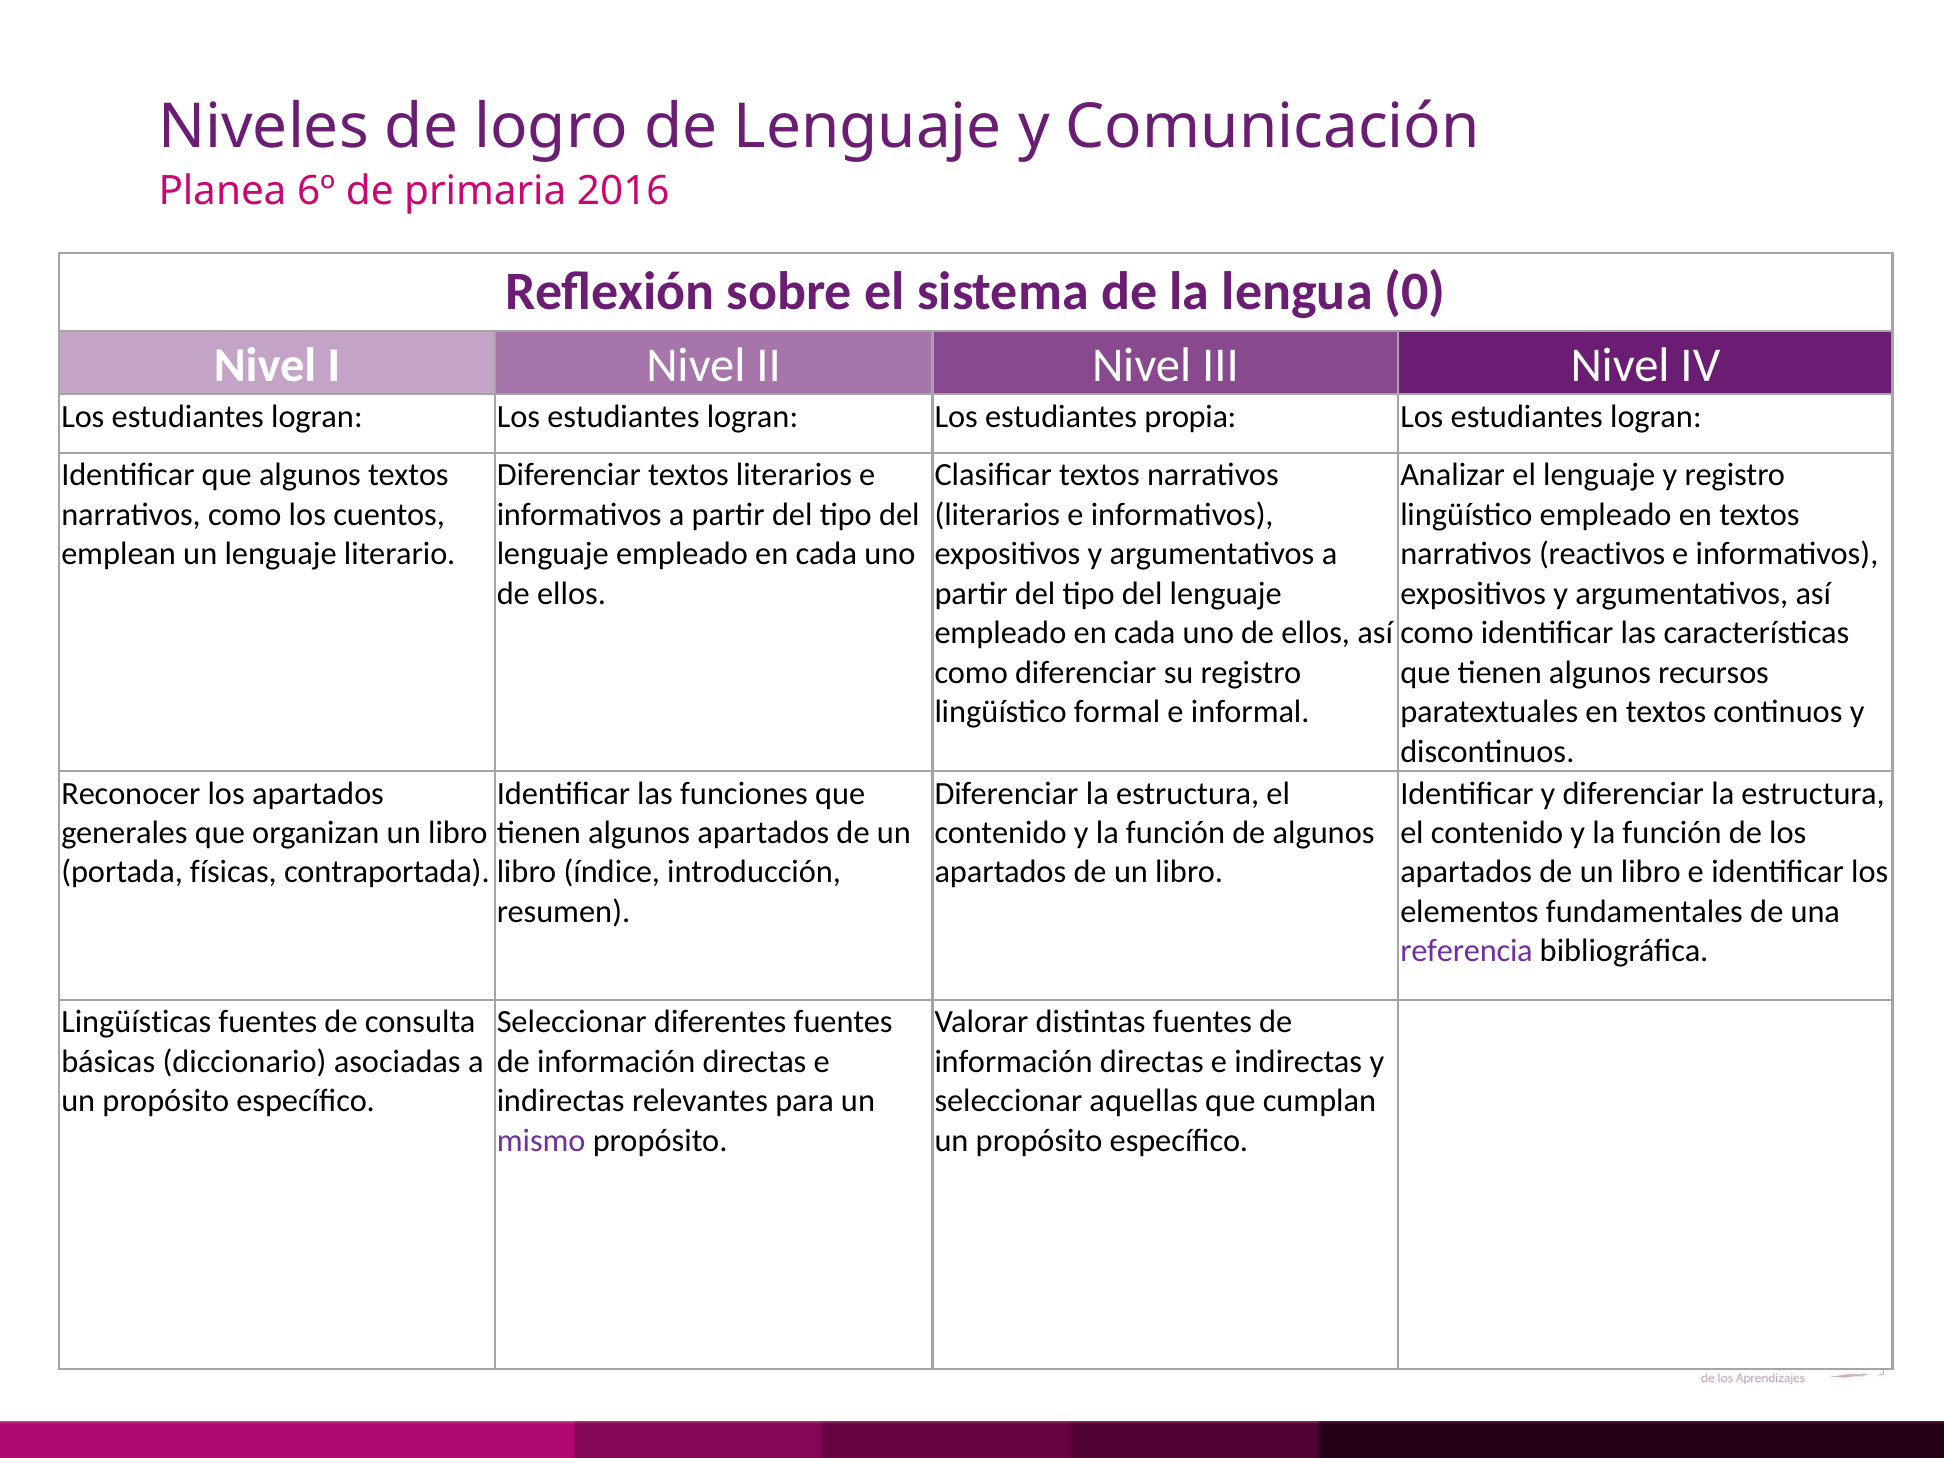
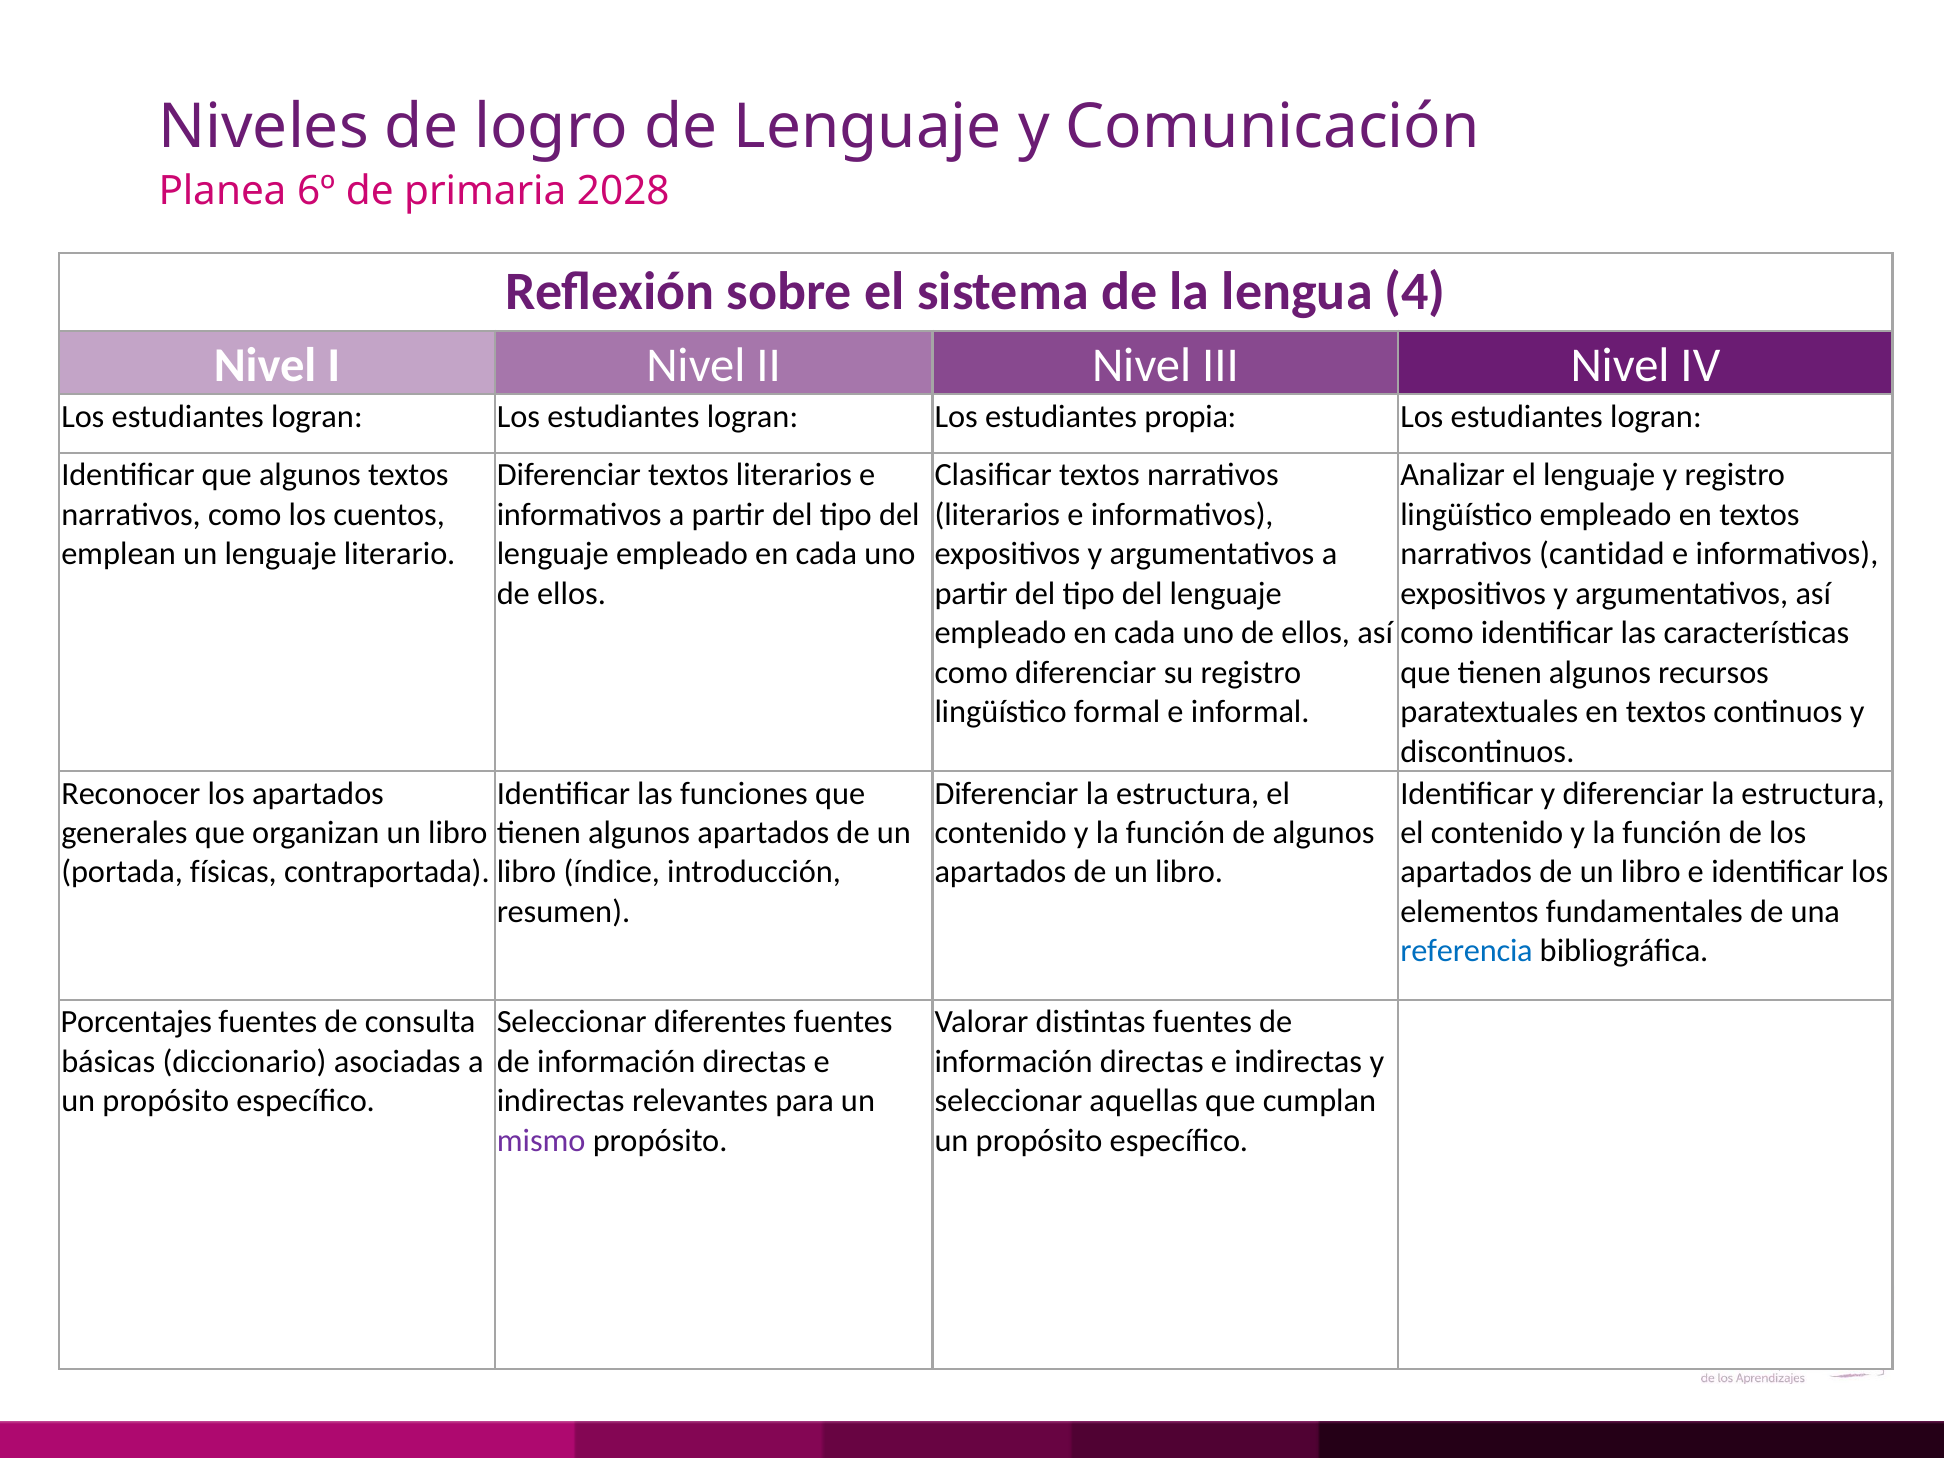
2016: 2016 -> 2028 (623, 191)
0: 0 -> 4 (1415, 292)
reactivos: reactivos -> cantidad (1602, 554)
referencia colour: purple -> blue (1467, 951)
Lingüísticas: Lingüísticas -> Porcentajes (136, 1022)
